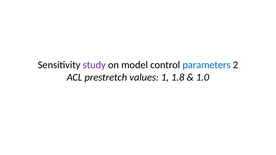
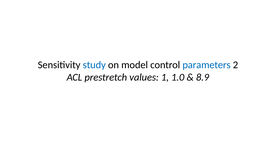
study colour: purple -> blue (94, 65)
1.8: 1.8 -> 1.0 (178, 77)
1.0: 1.0 -> 8.9 (203, 77)
